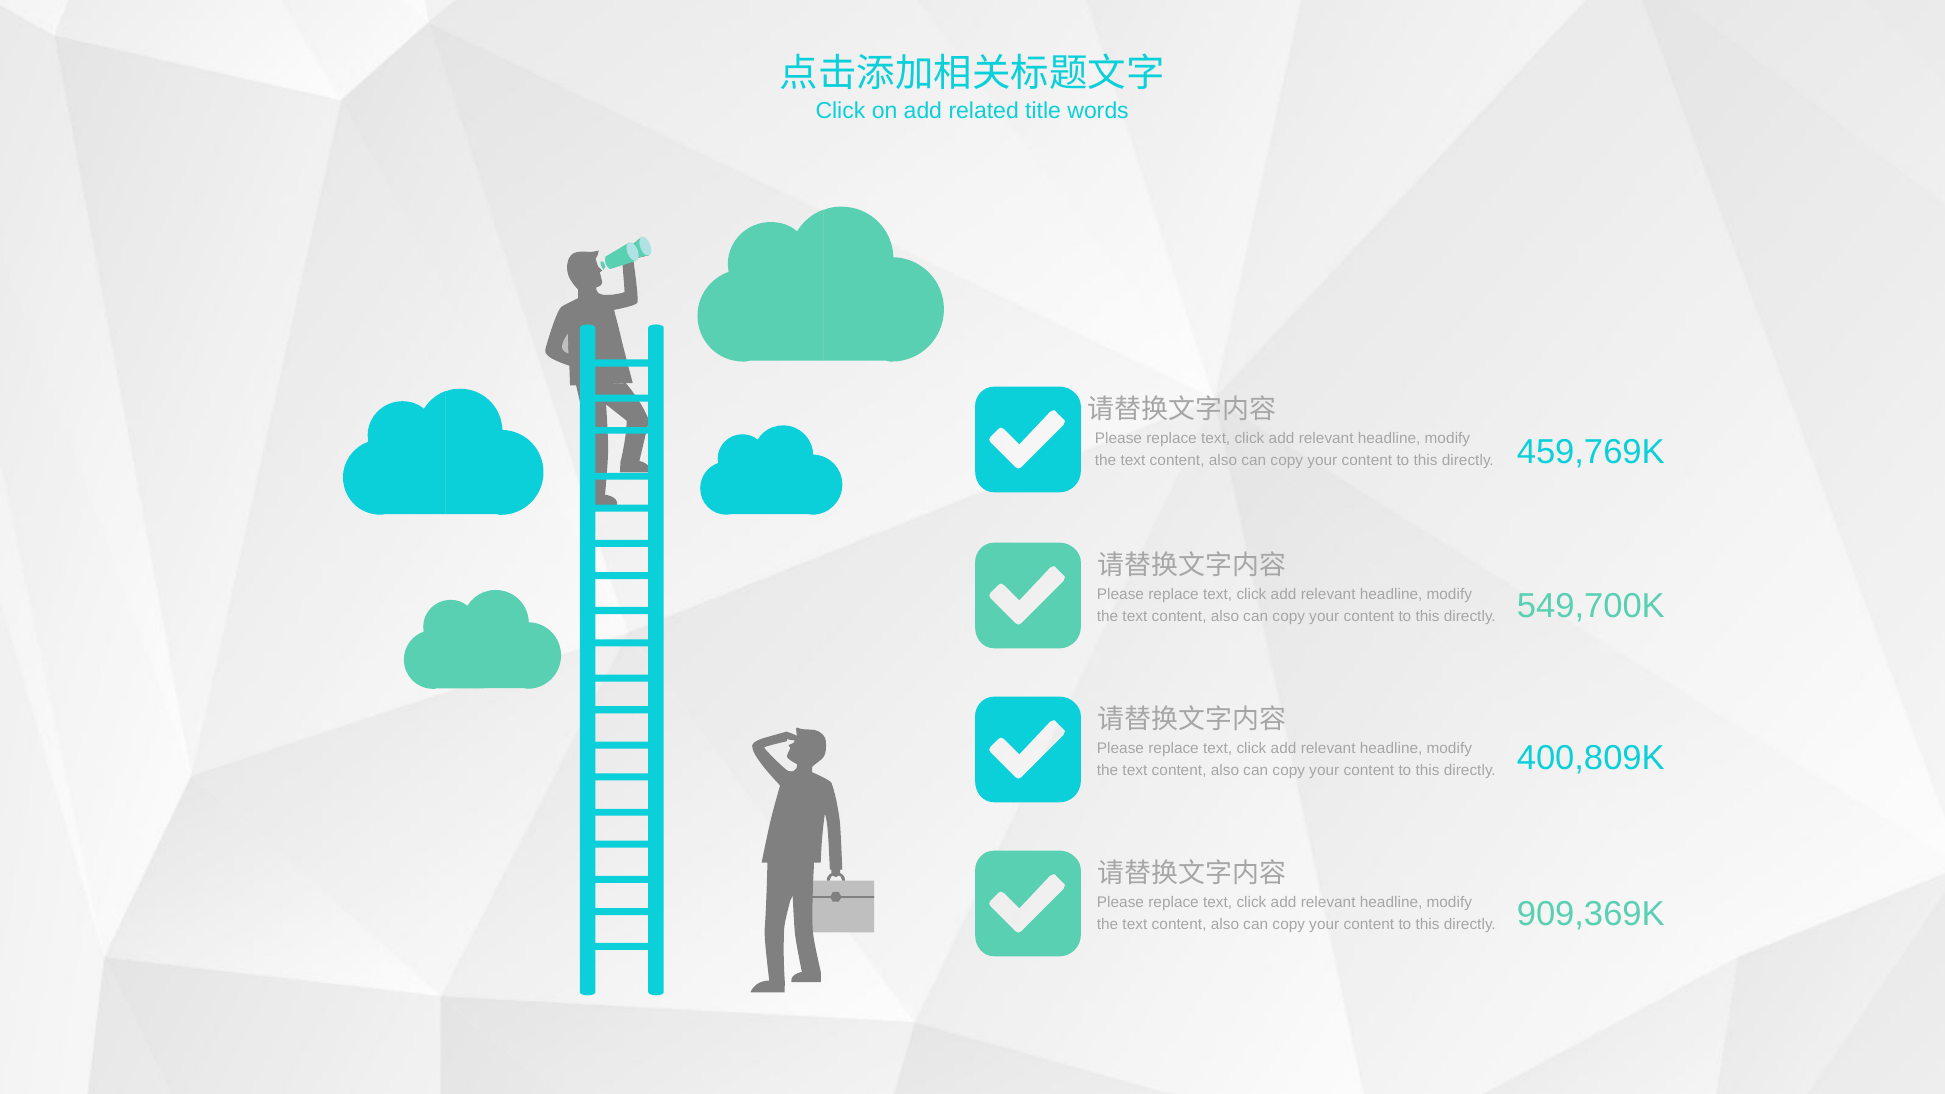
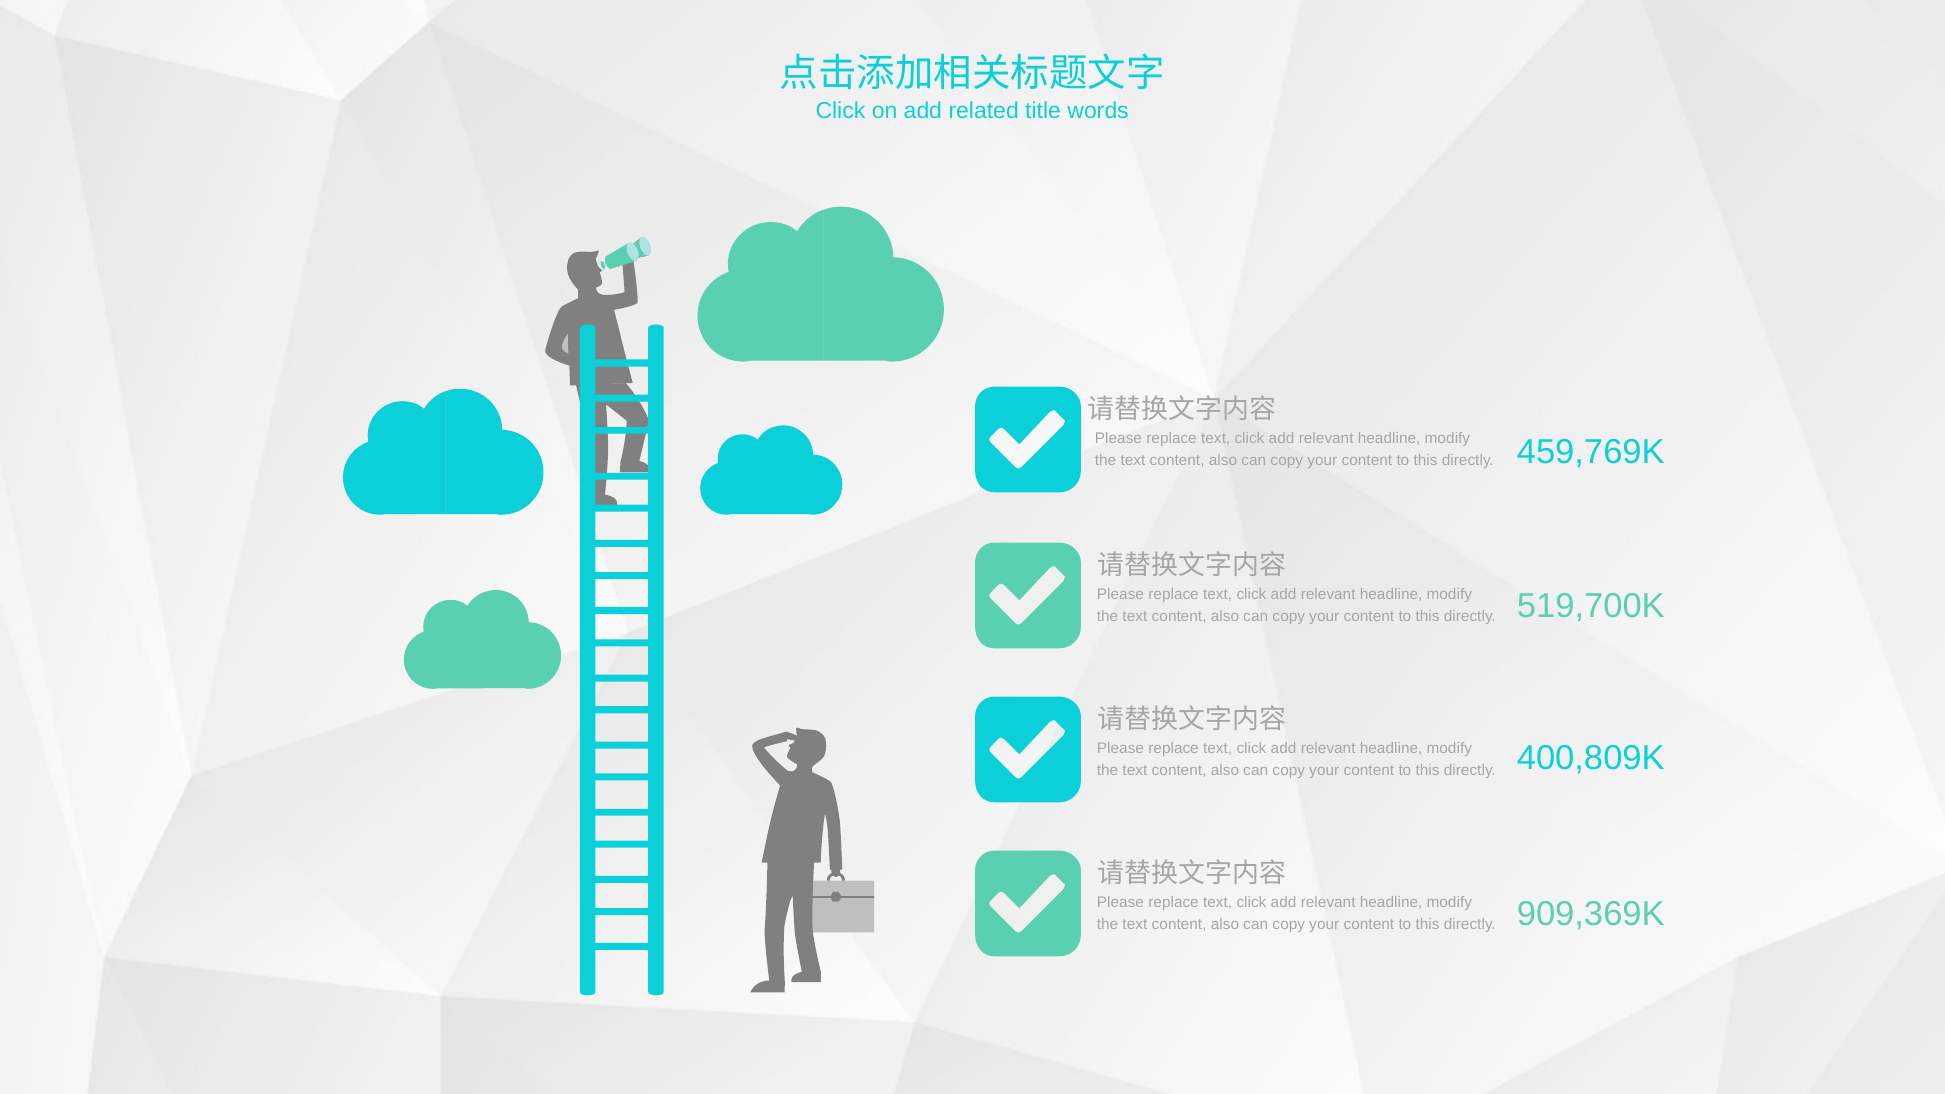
549,700K: 549,700K -> 519,700K (1591, 606)
